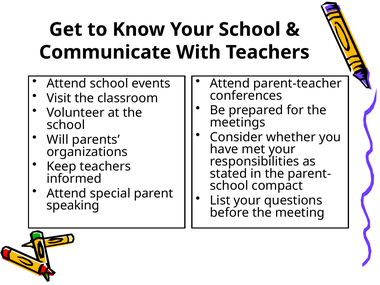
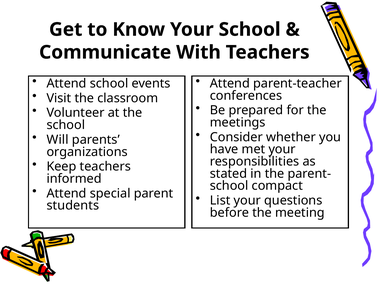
speaking: speaking -> students (73, 206)
